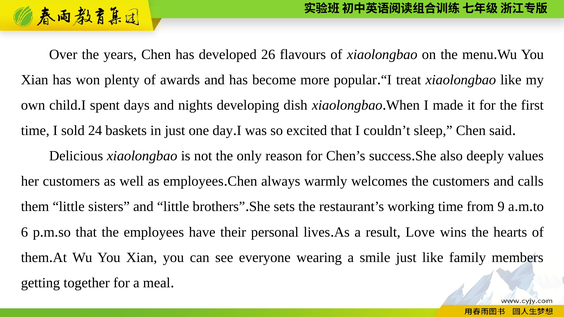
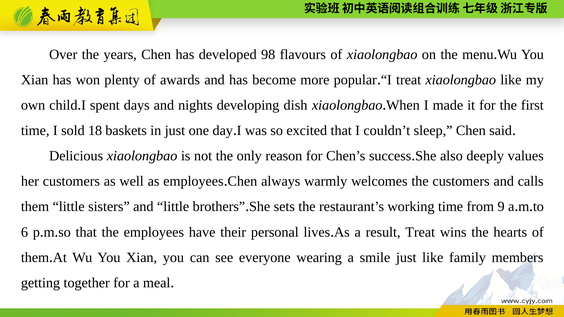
26: 26 -> 98 (268, 55)
24: 24 -> 18 (95, 131)
result Love: Love -> Treat (420, 232)
